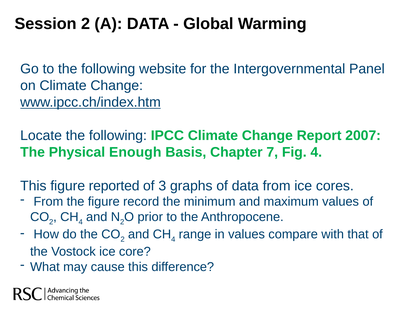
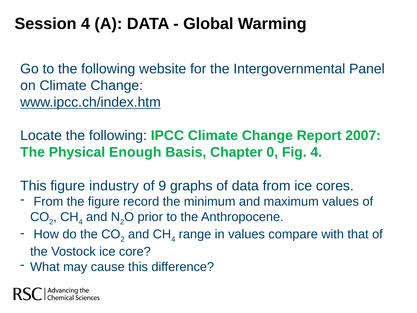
Session 2: 2 -> 4 (86, 24)
7: 7 -> 0 (272, 152)
reported: reported -> industry (114, 186)
3: 3 -> 9 (162, 186)
